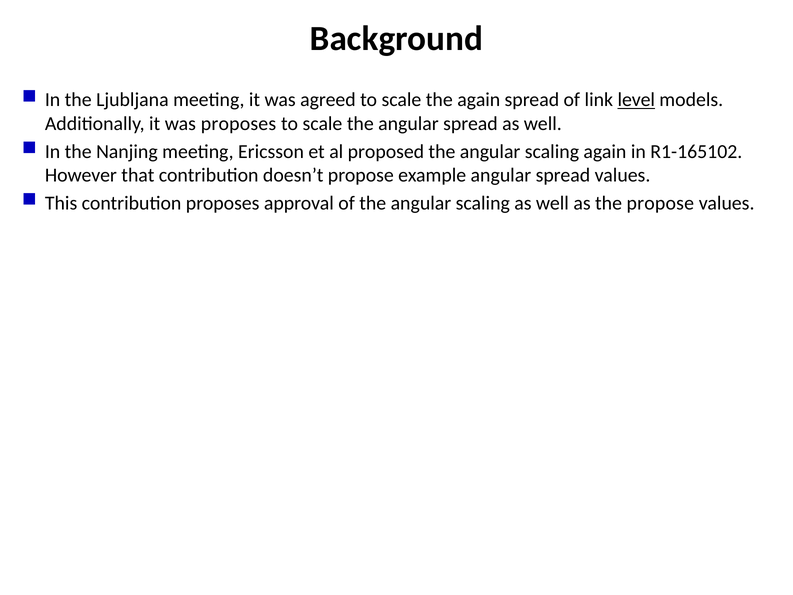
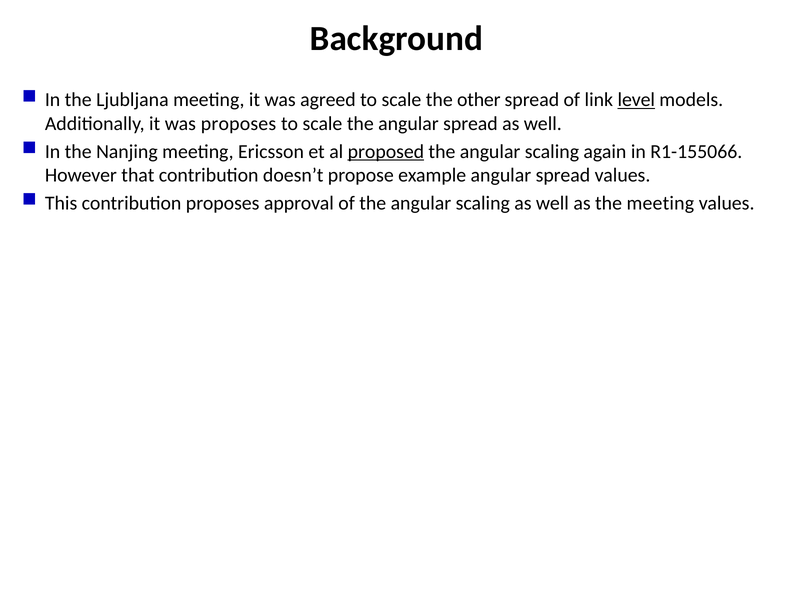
the again: again -> other (479, 100)
proposed underline: none -> present (386, 151)
R1-165102: R1-165102 -> R1-155066 (696, 151)
the propose: propose -> meeting (660, 203)
